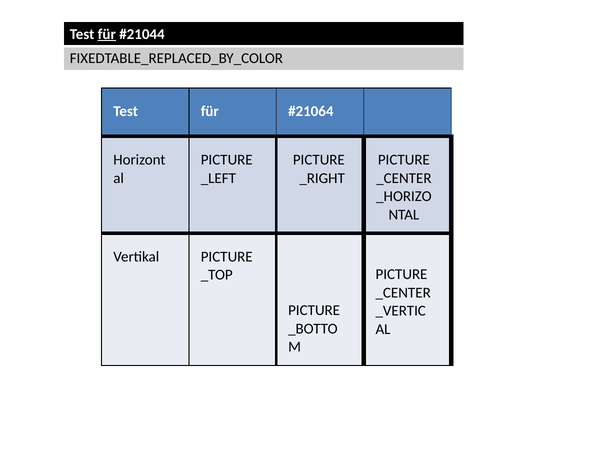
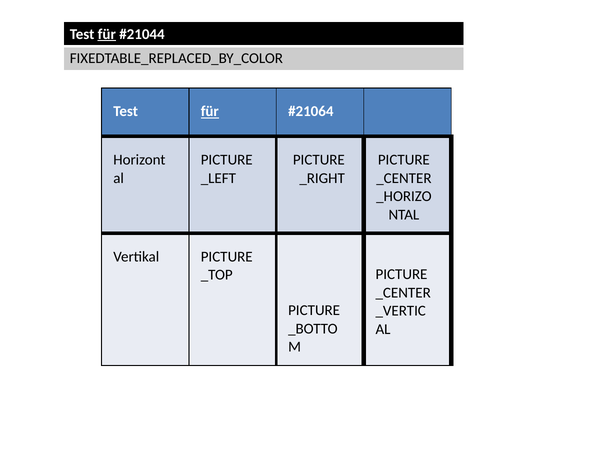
für underline: none -> present (210, 111)
